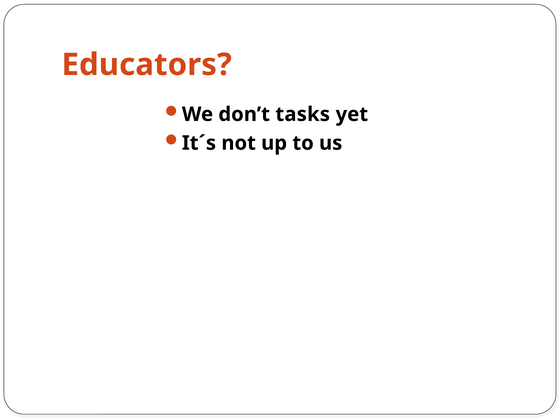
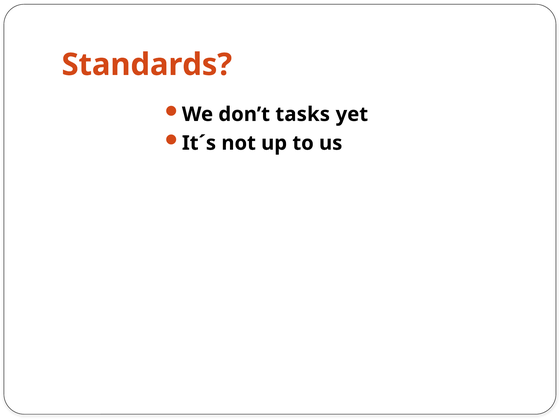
Educators: Educators -> Standards (147, 65)
